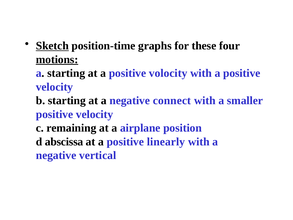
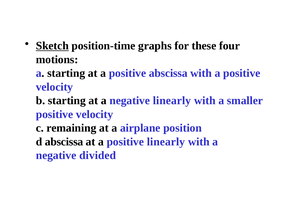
motions underline: present -> none (57, 59)
positive volocity: volocity -> abscissa (168, 73)
negative connect: connect -> linearly (172, 100)
vertical: vertical -> divided (98, 155)
